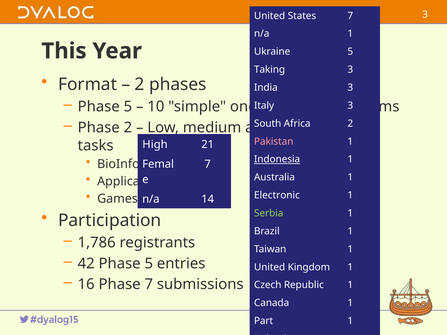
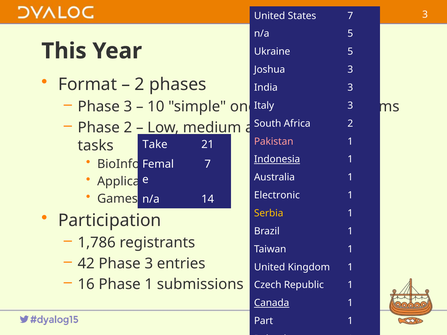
n/a 1: 1 -> 5 (350, 34)
Taking: Taking -> Joshua (270, 70)
5: 5 -> 3 (128, 107)
High: High -> Take (155, 145)
Serbia colour: light green -> yellow (269, 213)
42 Phase 5: 5 -> 3 (149, 264)
Phase 7: 7 -> 1 (149, 285)
Canada underline: none -> present (272, 303)
